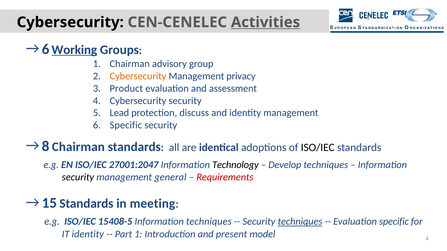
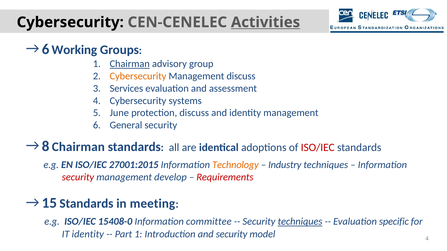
Working underline: present -> none (74, 50)
Chairman underline: none -> present (130, 64)
Management privacy: privacy -> discuss (241, 76)
Product: Product -> Services (126, 89)
Cybersecurity security: security -> systems (185, 101)
Lead: Lead -> June (119, 113)
6 Specific: Specific -> General (126, 125)
ISO/IEC colour: black -> red (318, 148)
27001:2047: 27001:2047 -> 27001:2015 (134, 165)
Technology colour: black -> orange (235, 165)
Develop: Develop -> Industry (285, 165)
security colour: black -> red (78, 177)
general: general -> develop (170, 177)
15408-5: 15408-5 -> 15408-0 (115, 222)
Information techniques: techniques -> committee (209, 222)
and present: present -> security (232, 234)
